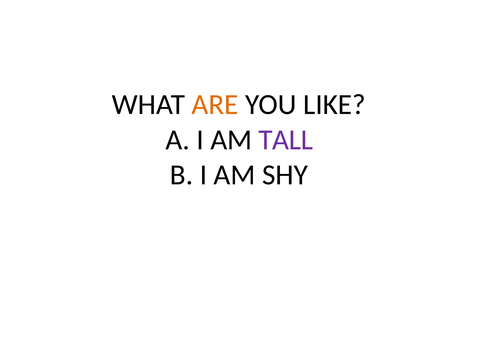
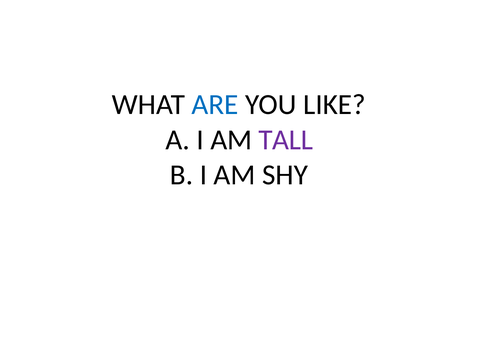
ARE colour: orange -> blue (215, 105)
